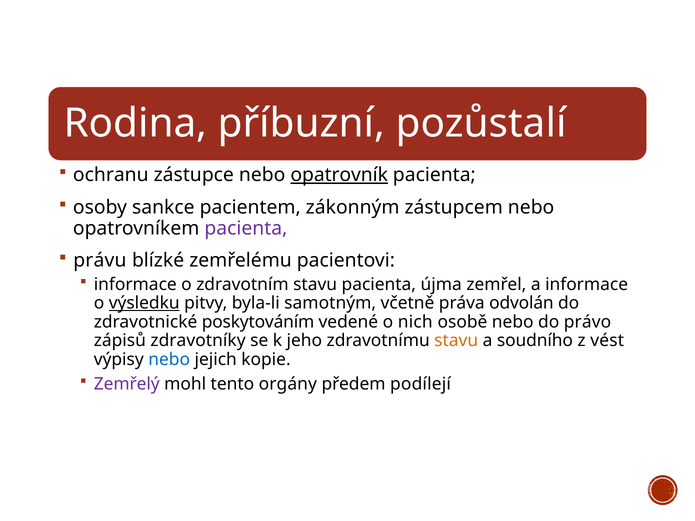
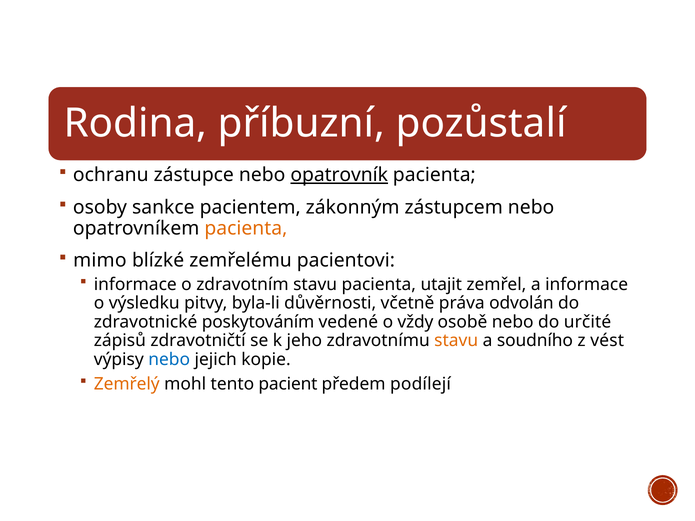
pacienta colour: purple -> orange (246, 228)
právu: právu -> mimo (100, 261)
újma: újma -> utajit (441, 284)
výsledku underline: present -> none (144, 303)
samotným: samotným -> důvěrnosti (330, 303)
nich: nich -> vždy (415, 322)
právo: právo -> určité (588, 322)
zdravotníky: zdravotníky -> zdravotničtí (198, 341)
Zemřelý colour: purple -> orange (127, 384)
orgány: orgány -> pacient (288, 384)
